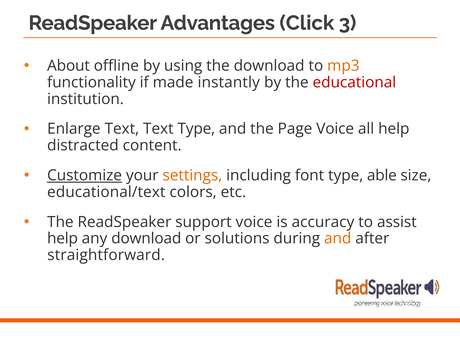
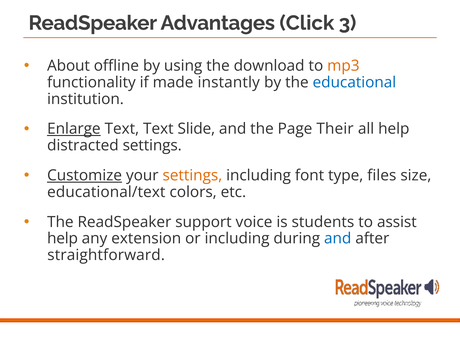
educational colour: red -> blue (354, 82)
Enlarge underline: none -> present (74, 129)
Text Type: Type -> Slide (196, 129)
Page Voice: Voice -> Their (335, 129)
distracted content: content -> settings (152, 145)
able: able -> files (382, 175)
accuracy: accuracy -> students (323, 222)
any download: download -> extension (146, 239)
or solutions: solutions -> including (237, 239)
and colour: orange -> blue (338, 239)
